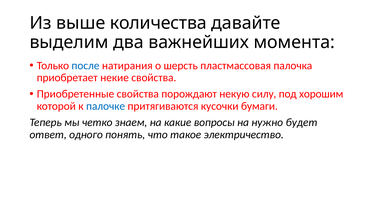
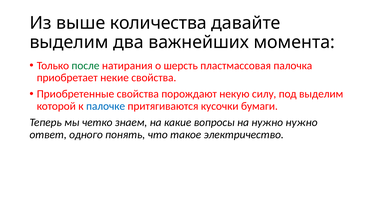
после colour: blue -> green (86, 65)
под хорошим: хорошим -> выделим (321, 94)
нужно будет: будет -> нужно (302, 122)
